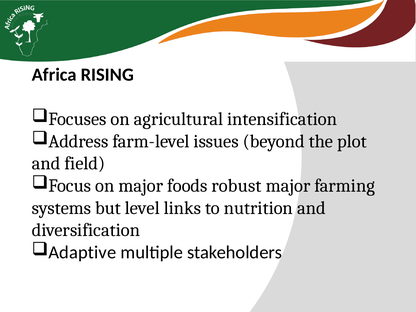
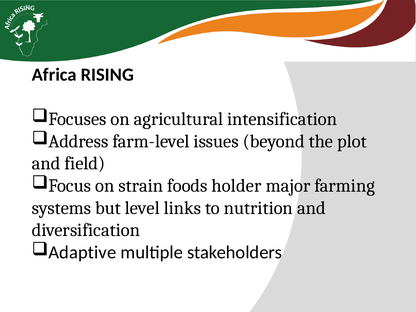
on major: major -> strain (141, 186)
robust: robust -> holder (236, 186)
